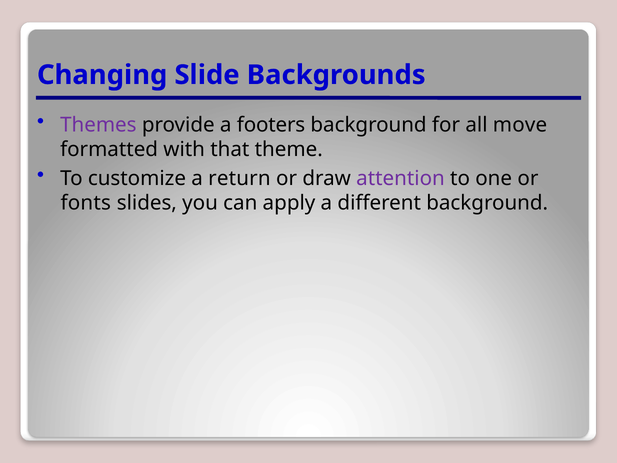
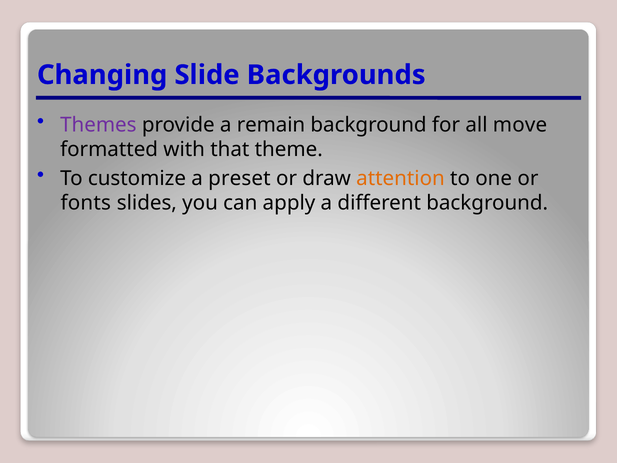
footers: footers -> remain (271, 125)
return: return -> preset (239, 178)
attention colour: purple -> orange (401, 178)
